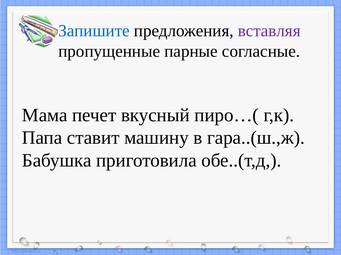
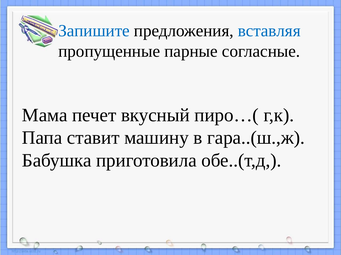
вставляя colour: purple -> blue (269, 31)
